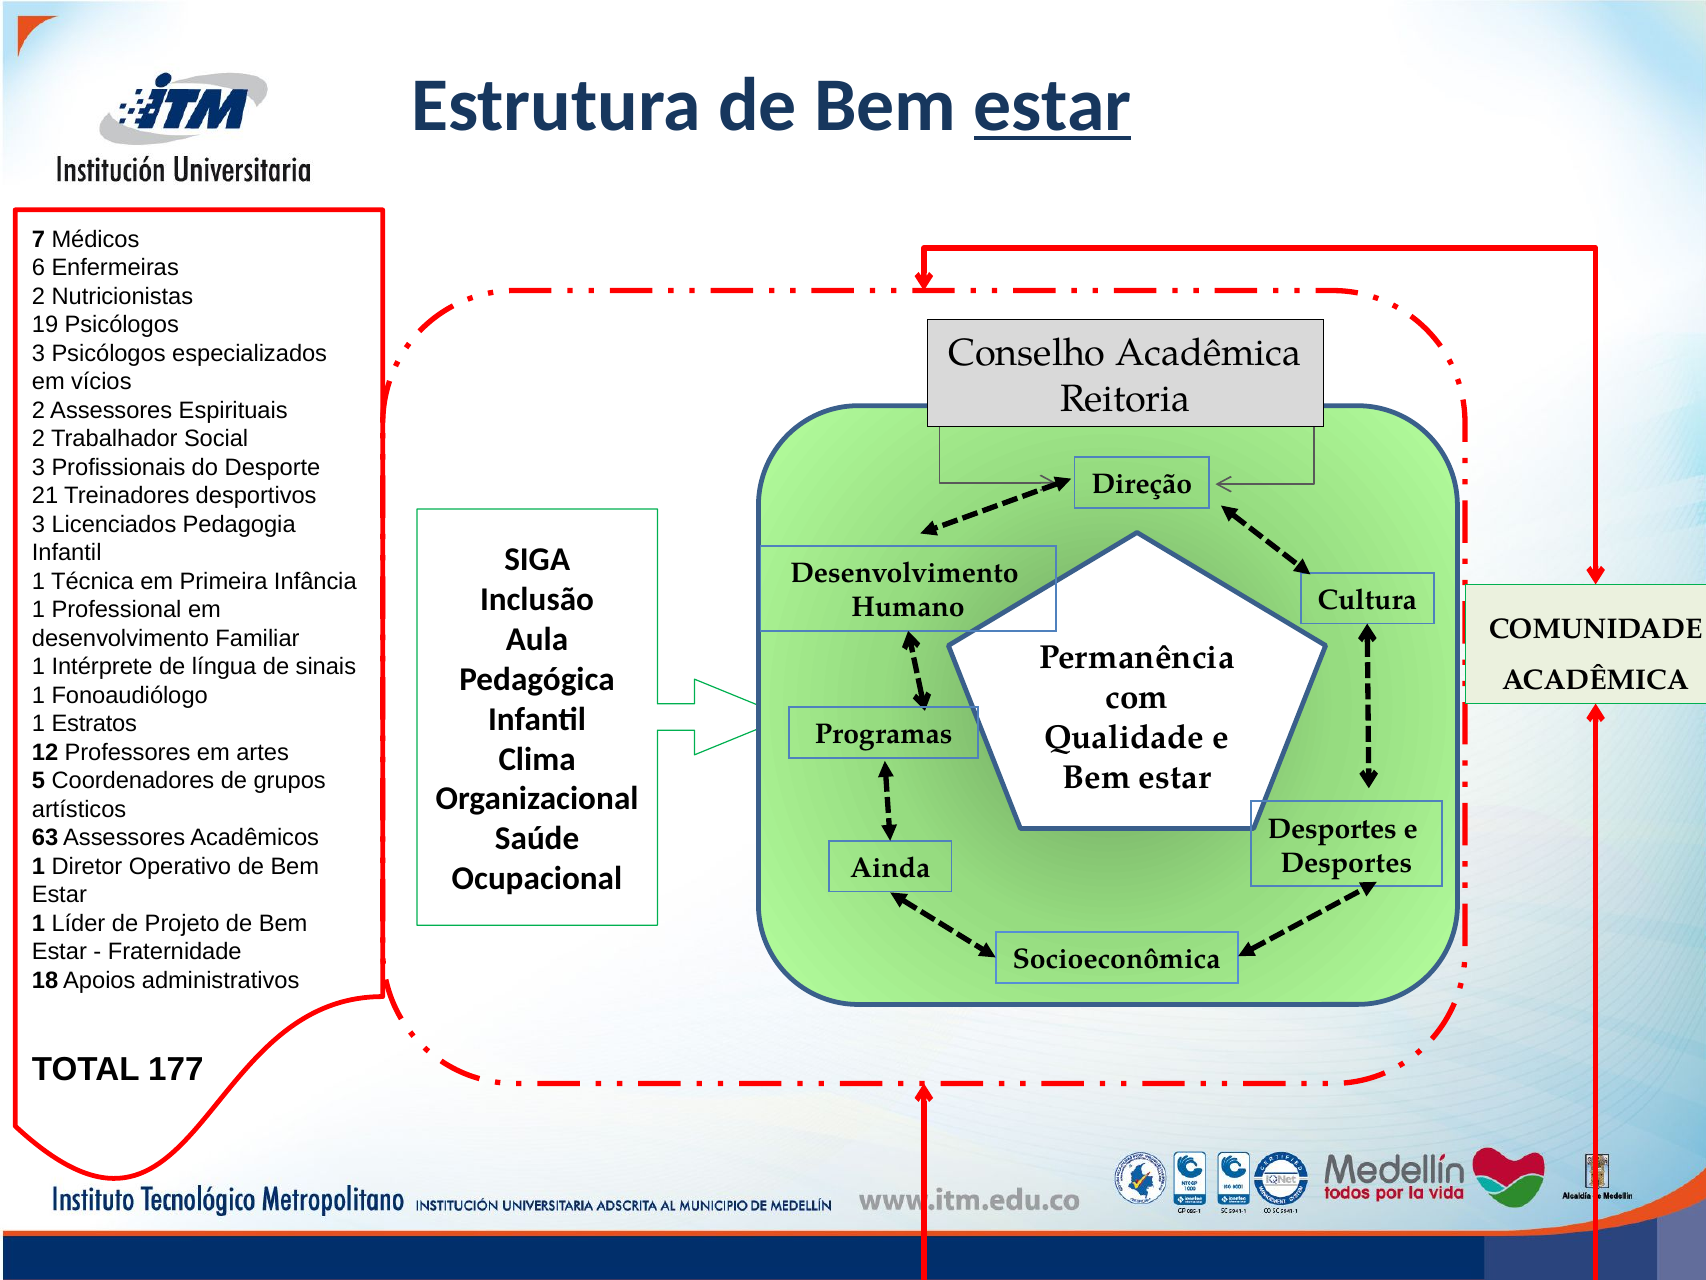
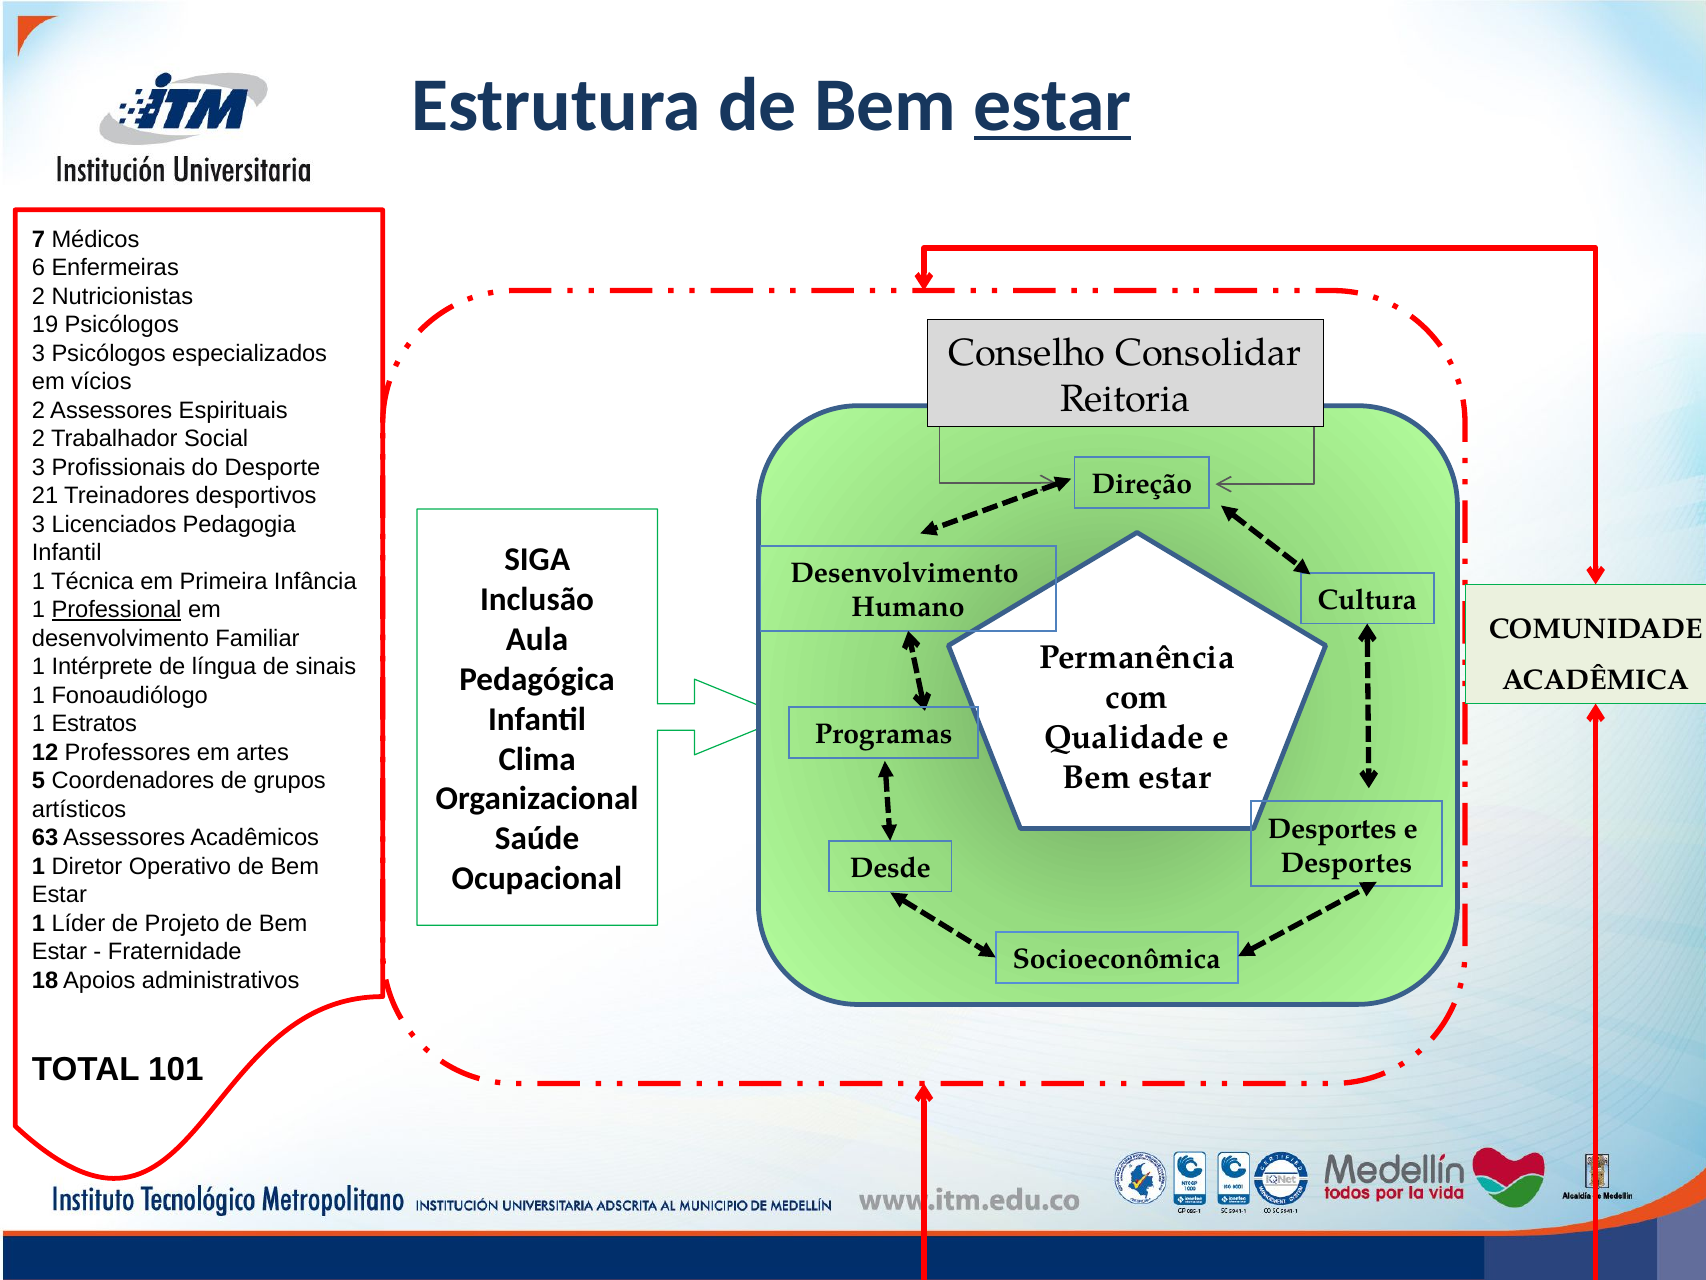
Conselho Acadêmica: Acadêmica -> Consolidar (1208, 353)
Professional underline: none -> present (117, 610)
Ainda: Ainda -> Desde (890, 868)
177: 177 -> 101 (176, 1069)
